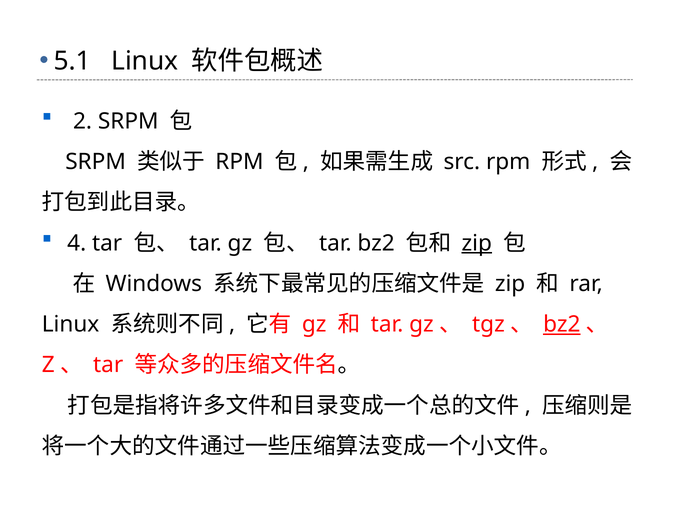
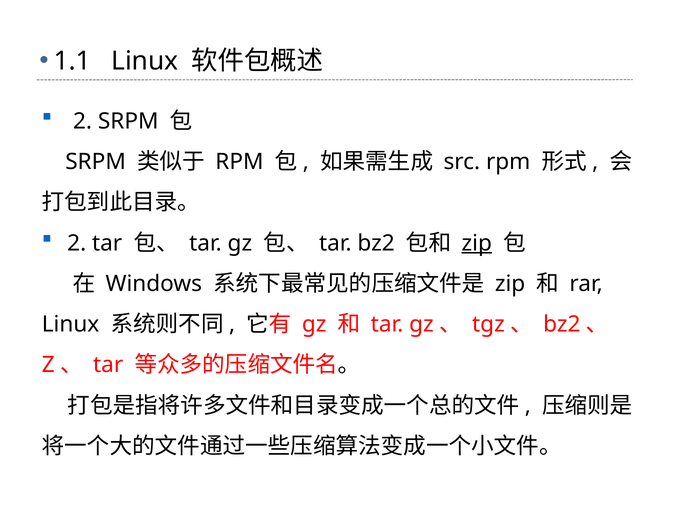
5.1: 5.1 -> 1.1 (72, 61)
4: 4 -> 2 (77, 243)
bz2 underline: present -> none (562, 325)
